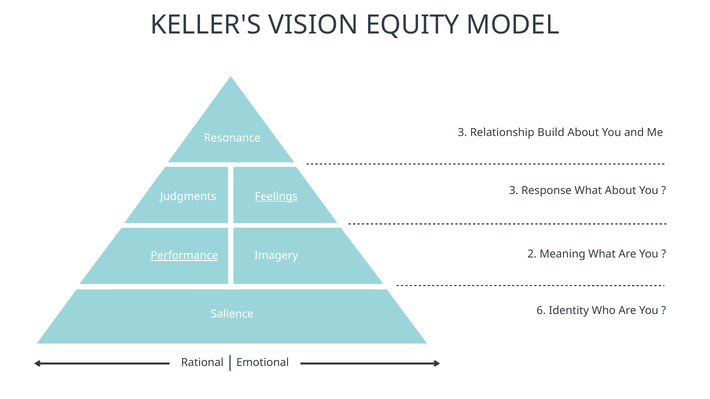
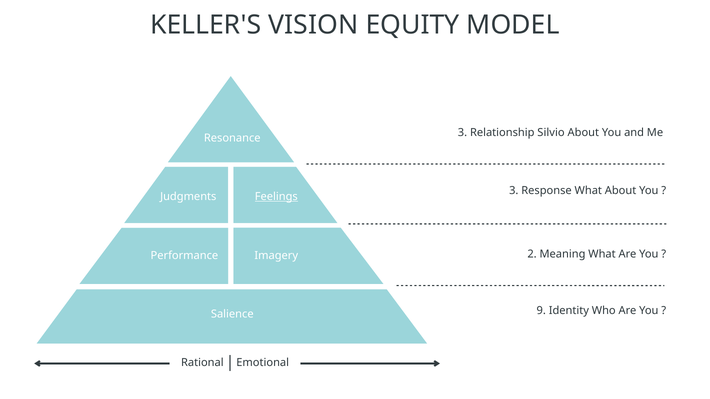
Build: Build -> Silvio (551, 132)
Performance underline: present -> none (184, 256)
6: 6 -> 9 (541, 311)
